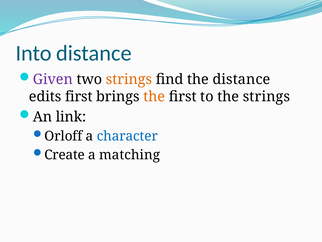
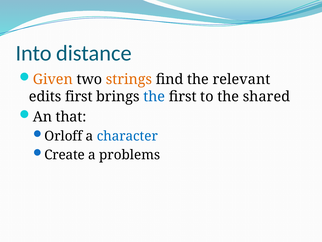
Given colour: purple -> orange (53, 79)
the distance: distance -> relevant (241, 79)
the colour: orange -> blue (154, 97)
the strings: strings -> shared (266, 97)
link: link -> that (71, 117)
matching: matching -> problems (130, 155)
